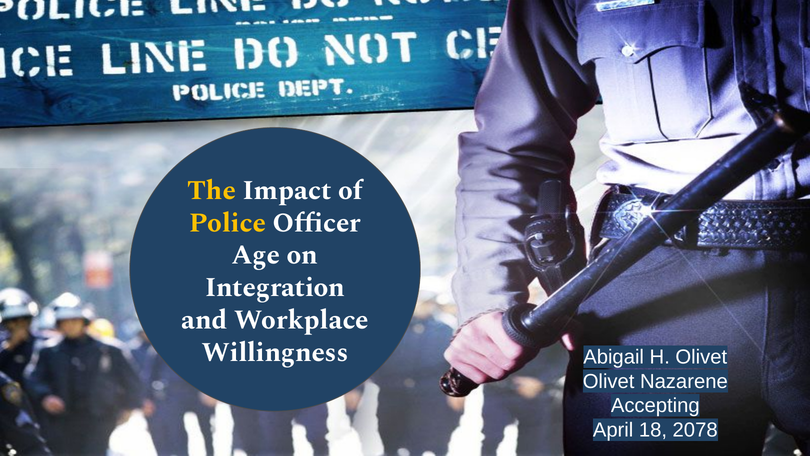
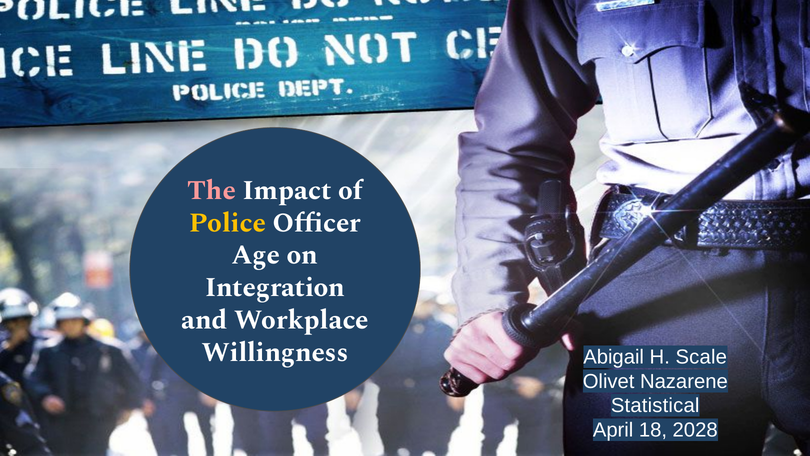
The colour: yellow -> pink (212, 190)
H Olivet: Olivet -> Scale (701, 357)
Accepting: Accepting -> Statistical (655, 405)
2078: 2078 -> 2028 (695, 430)
